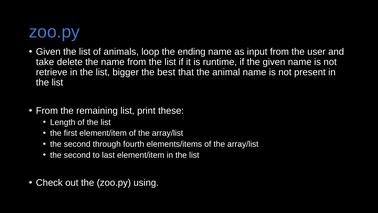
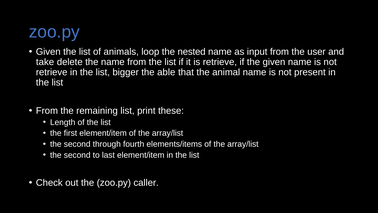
ending: ending -> nested (192, 52)
is runtime: runtime -> retrieve (220, 62)
best: best -> able (166, 72)
using: using -> caller (146, 182)
